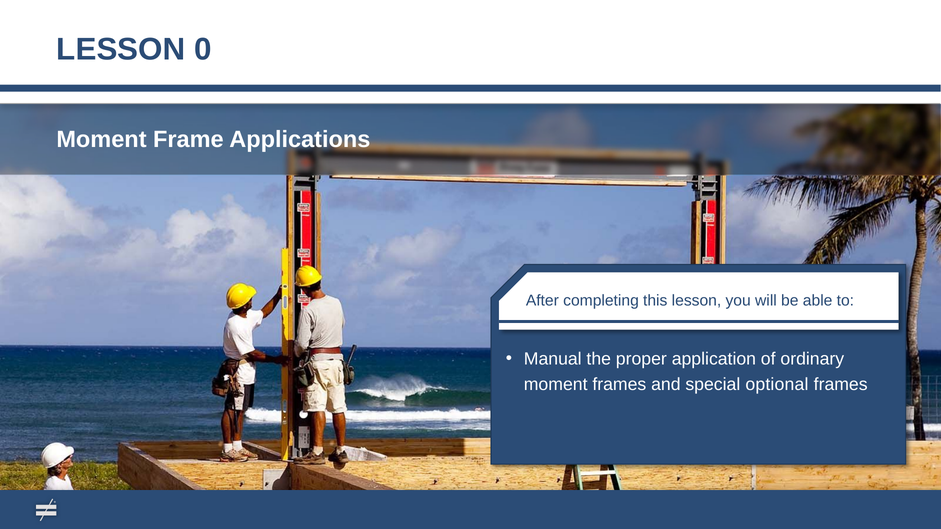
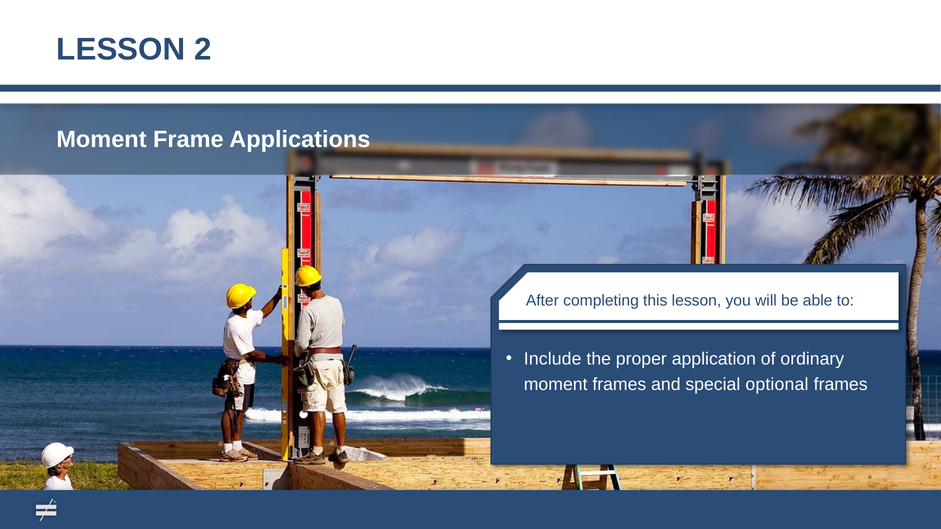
0: 0 -> 2 (203, 50)
Manual: Manual -> Include (553, 359)
